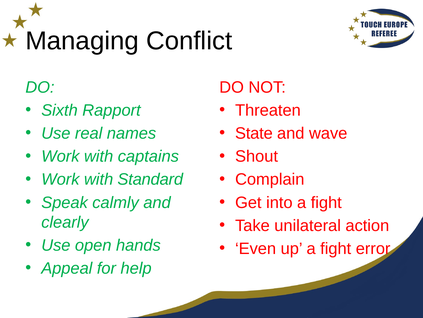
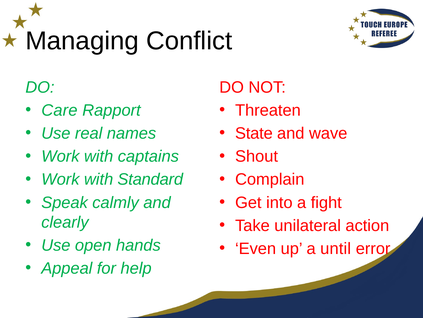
Sixth: Sixth -> Care (59, 110)
up a fight: fight -> until (336, 248)
